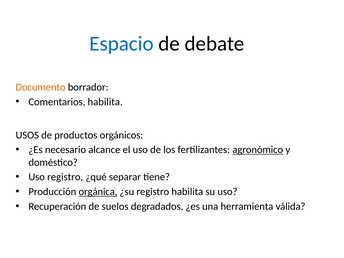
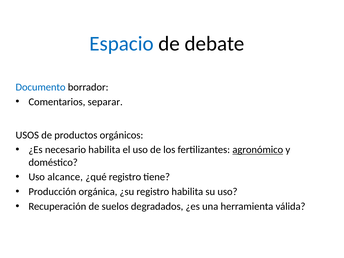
Documento colour: orange -> blue (41, 87)
Comentarios habilita: habilita -> separar (105, 102)
necesario alcance: alcance -> habilita (104, 150)
Uso registro: registro -> alcance (65, 177)
¿qué separar: separar -> registro (125, 177)
orgánica underline: present -> none (98, 192)
